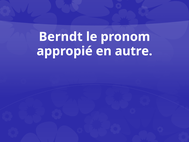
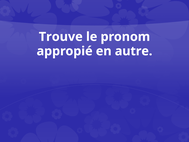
Berndt: Berndt -> Trouve (61, 37)
